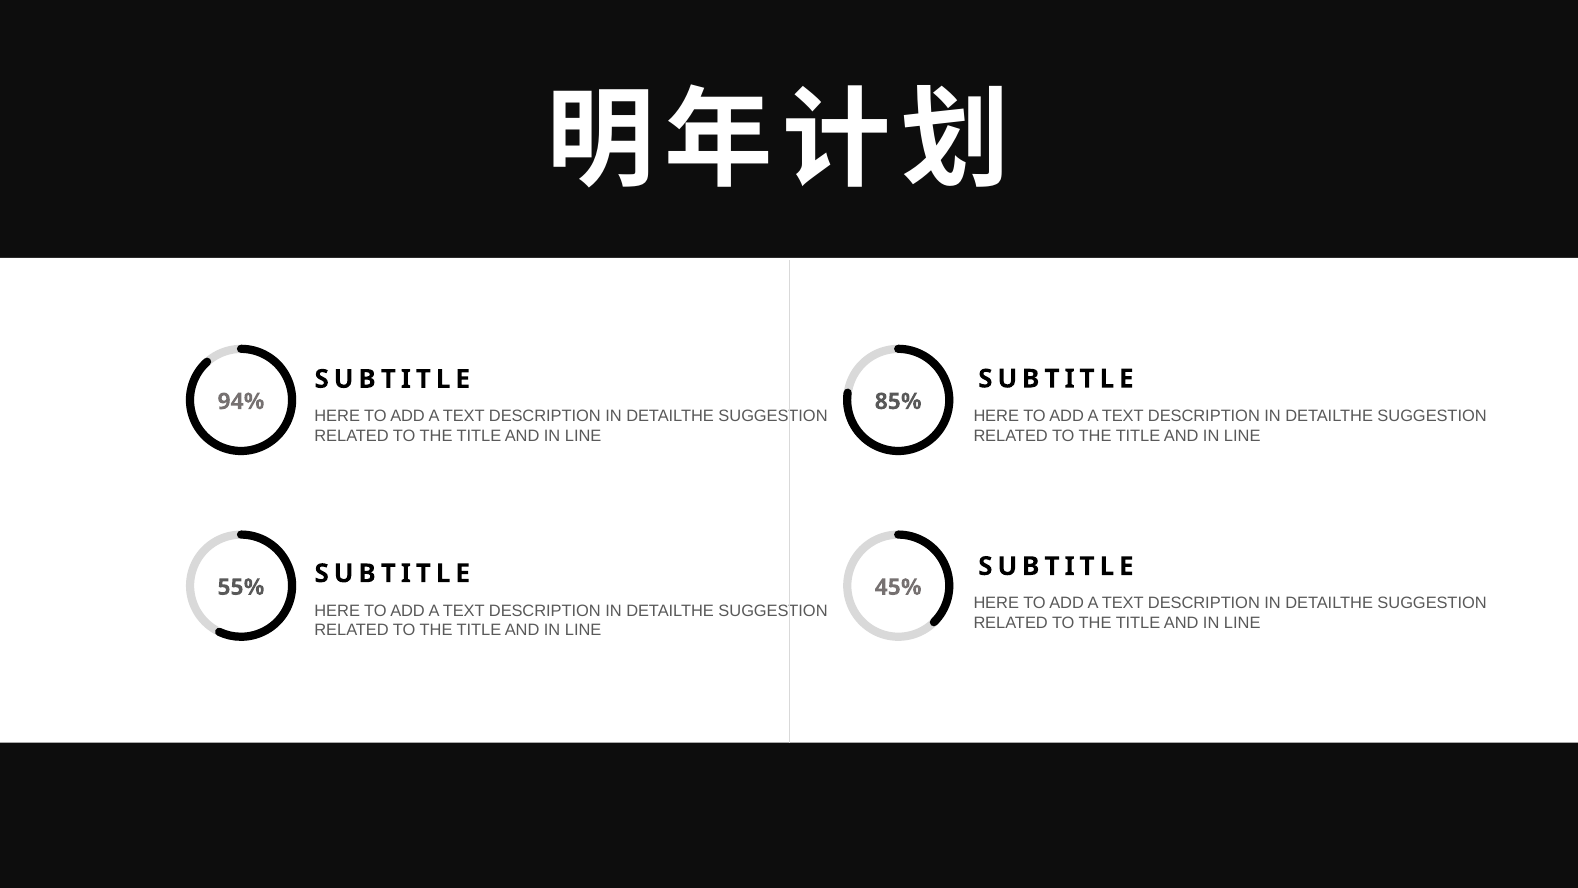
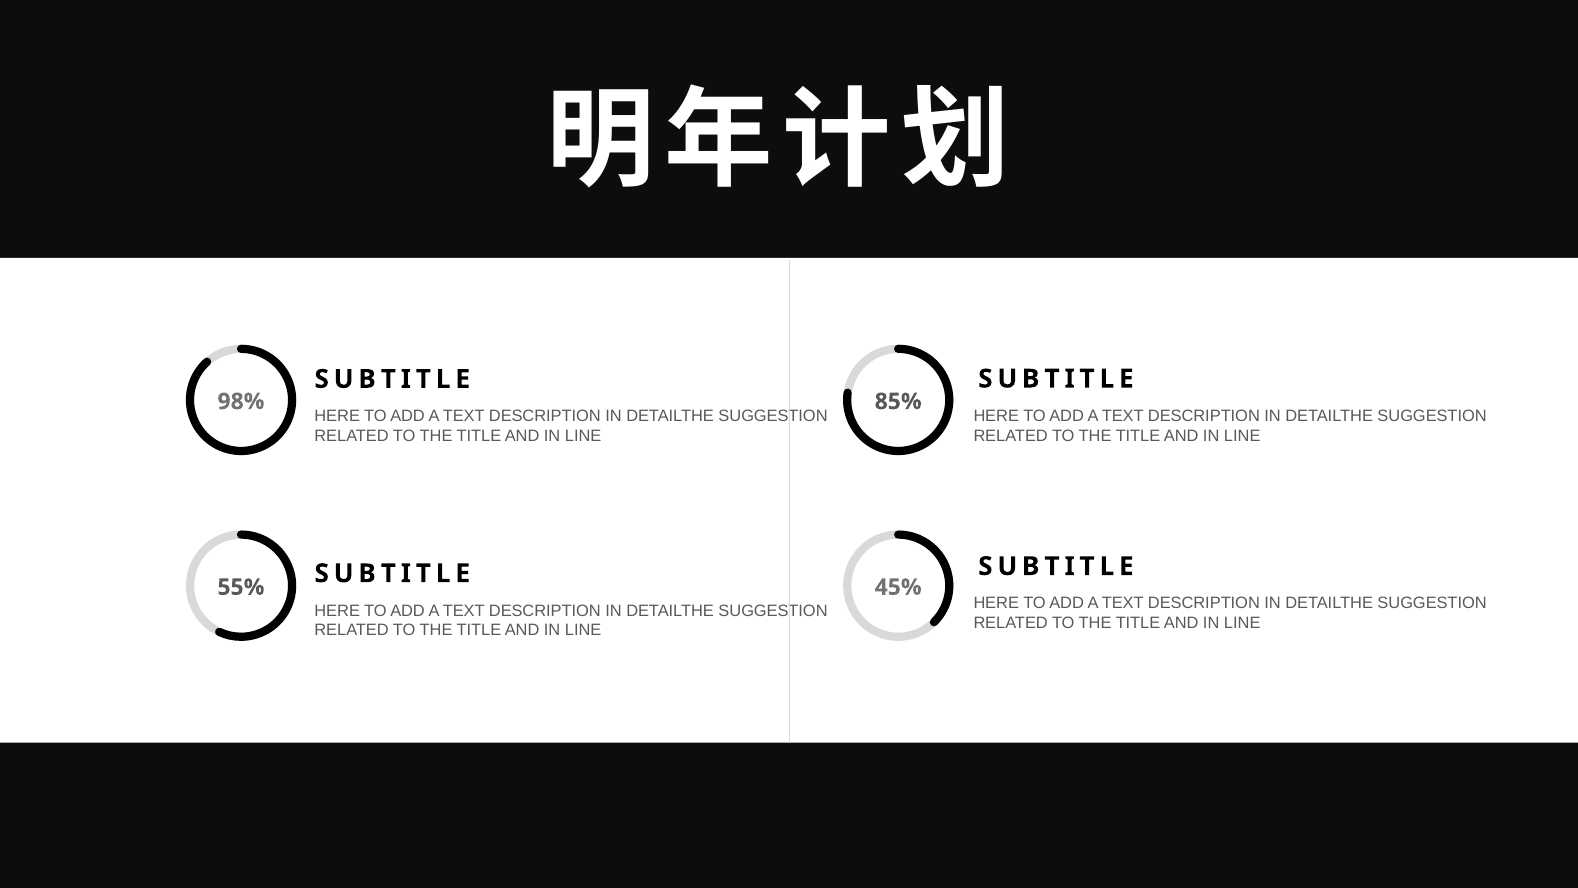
94%: 94% -> 98% (241, 401)
